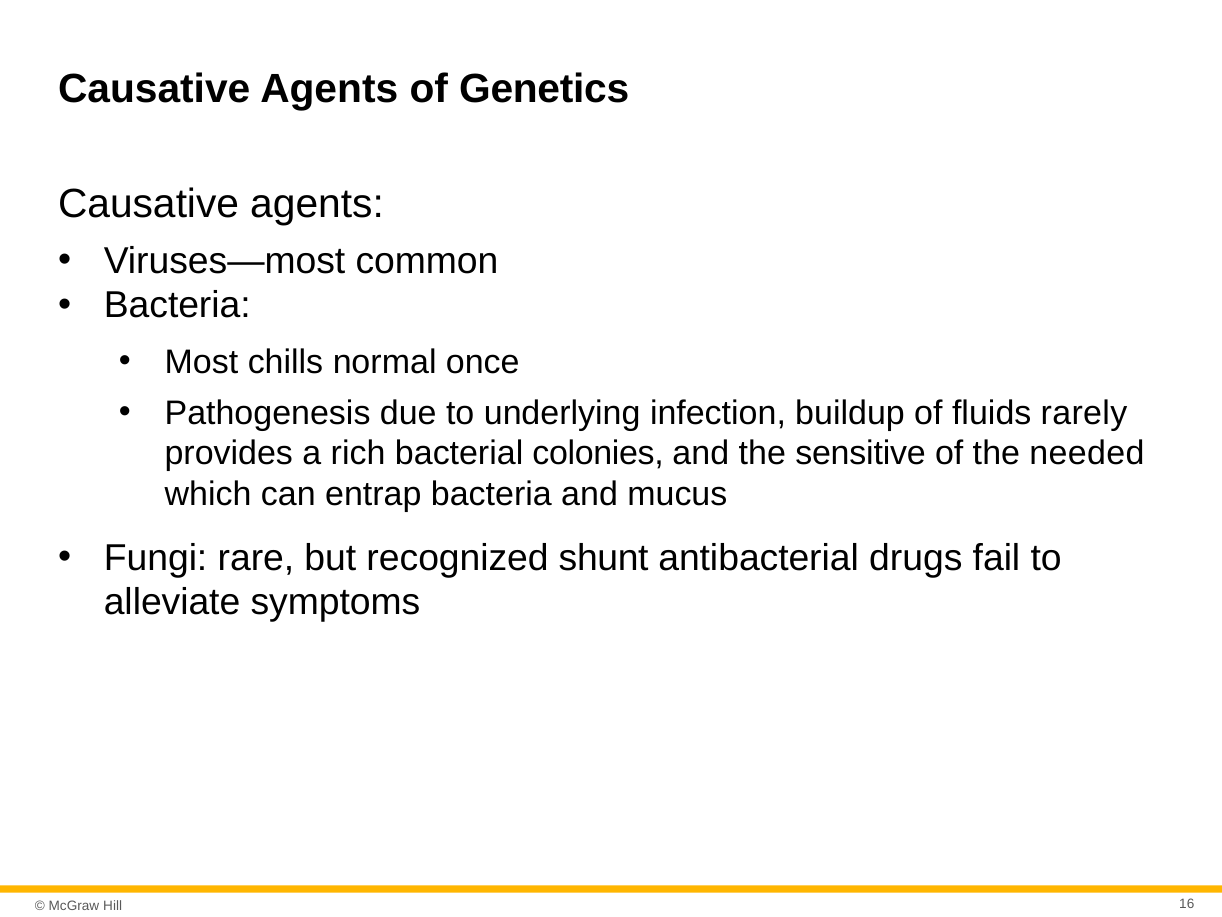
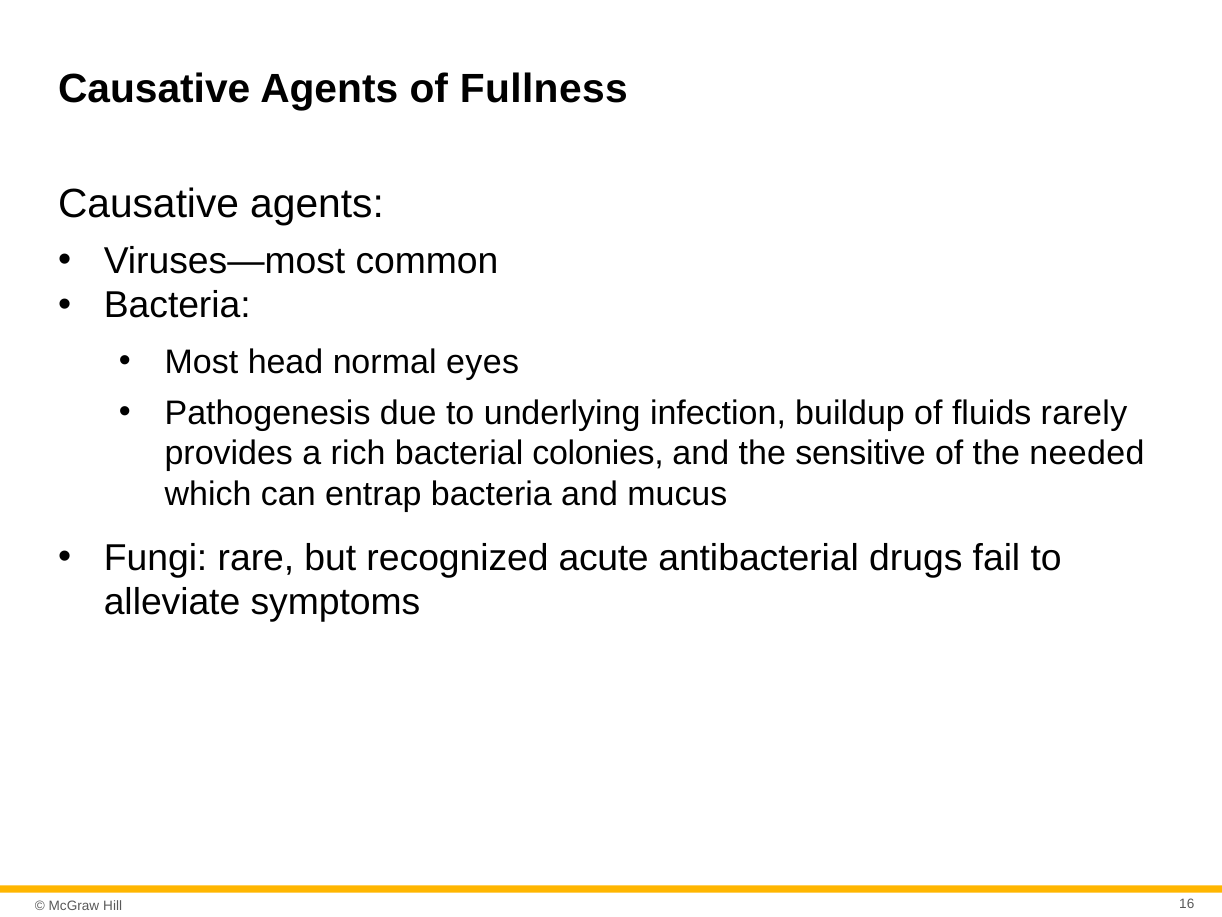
Genetics: Genetics -> Fullness (544, 89)
chills: chills -> head (285, 362)
once: once -> eyes (483, 362)
shunt: shunt -> acute (604, 558)
